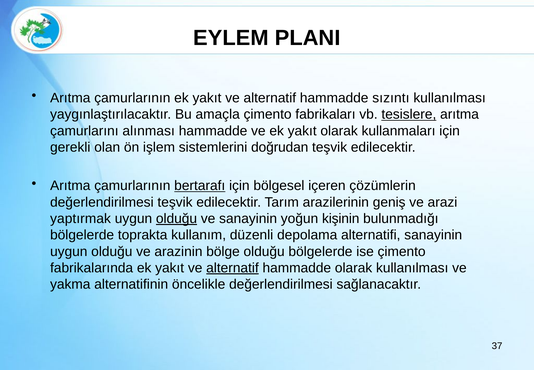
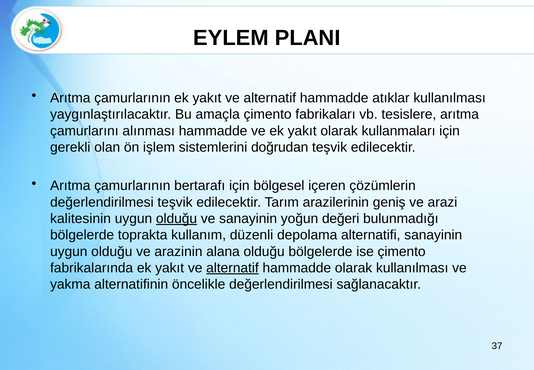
sızıntı: sızıntı -> atıklar (391, 98)
tesislere underline: present -> none (409, 114)
bertarafı underline: present -> none (200, 186)
yaptırmak: yaptırmak -> kalitesinin (81, 218)
kişinin: kişinin -> değeri (341, 218)
bölge: bölge -> alana (223, 251)
